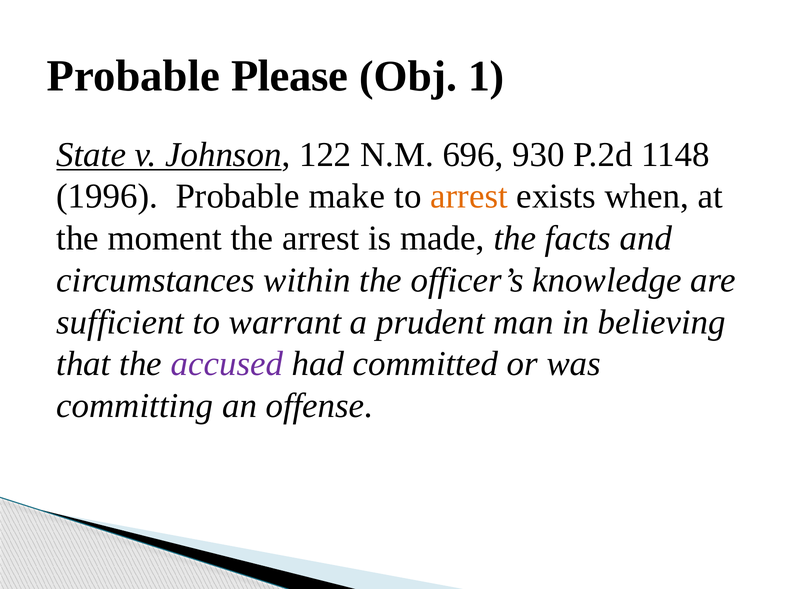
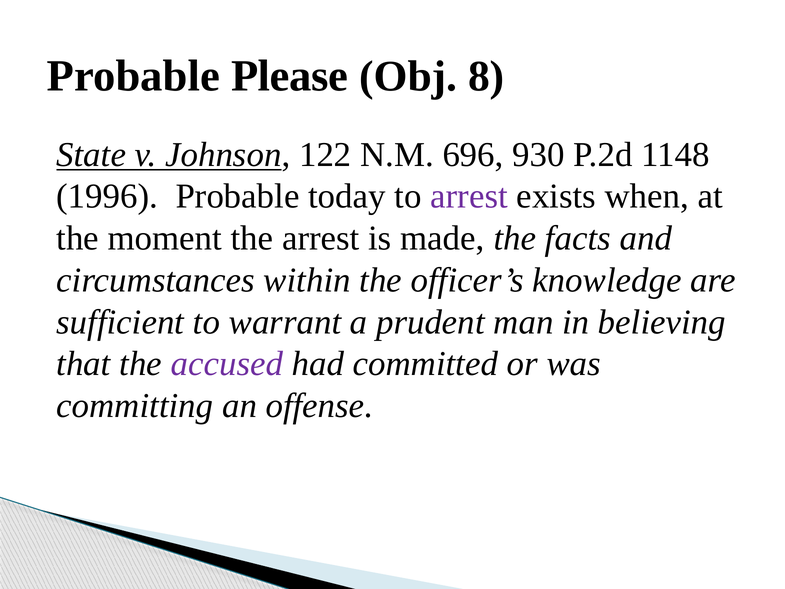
1: 1 -> 8 (486, 76)
make: make -> today (347, 196)
arrest colour: orange -> purple (469, 196)
